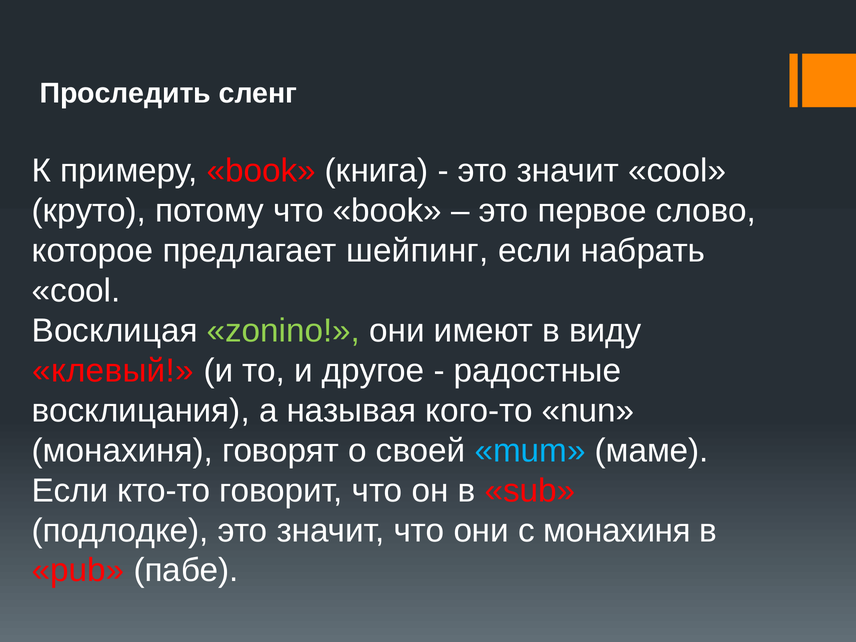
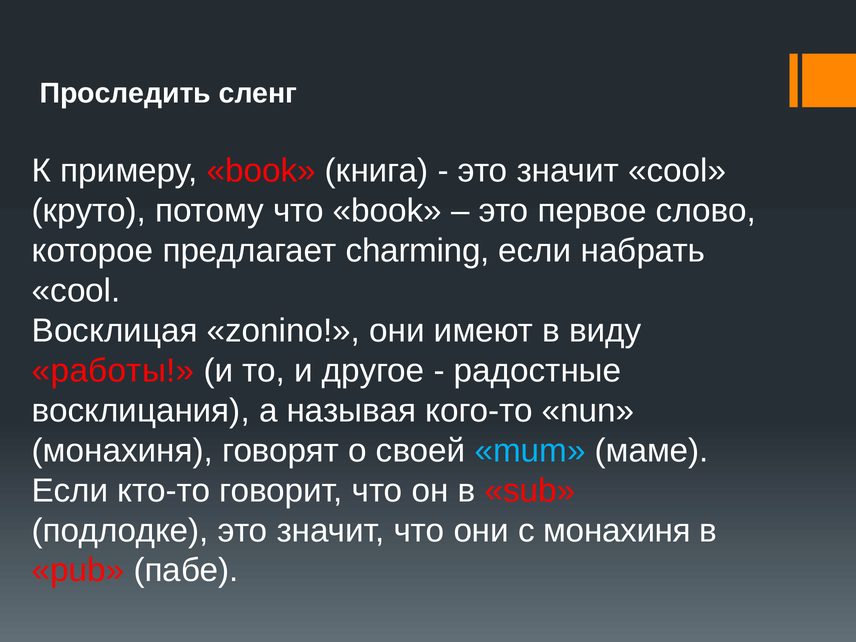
шейпинг: шейпинг -> charming (418, 251)
zonino colour: light green -> white (283, 331)
клевый: клевый -> работы (113, 371)
